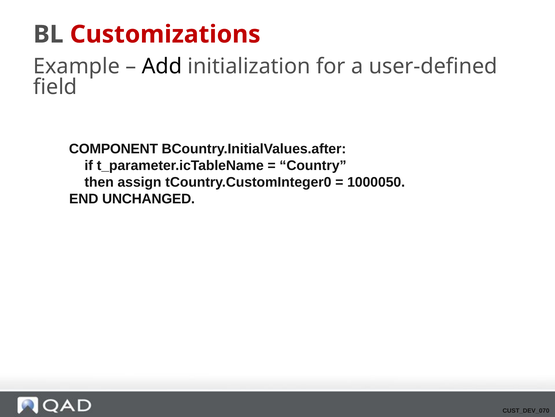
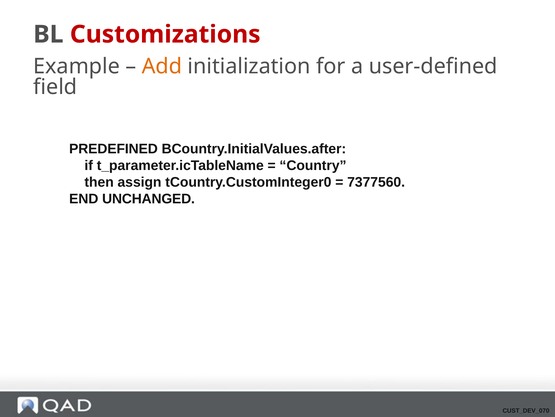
Add colour: black -> orange (162, 66)
COMPONENT: COMPONENT -> PREDEFINED (113, 149)
1000050: 1000050 -> 7377560 (376, 182)
